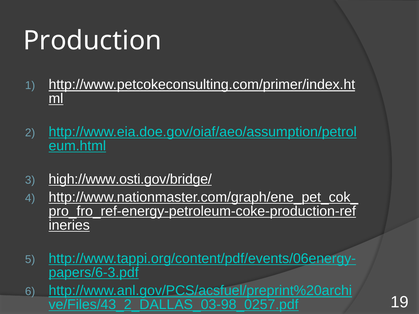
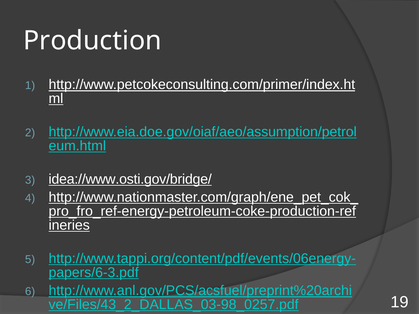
high://www.osti.gov/bridge/: high://www.osti.gov/bridge/ -> idea://www.osti.gov/bridge/ (130, 179)
